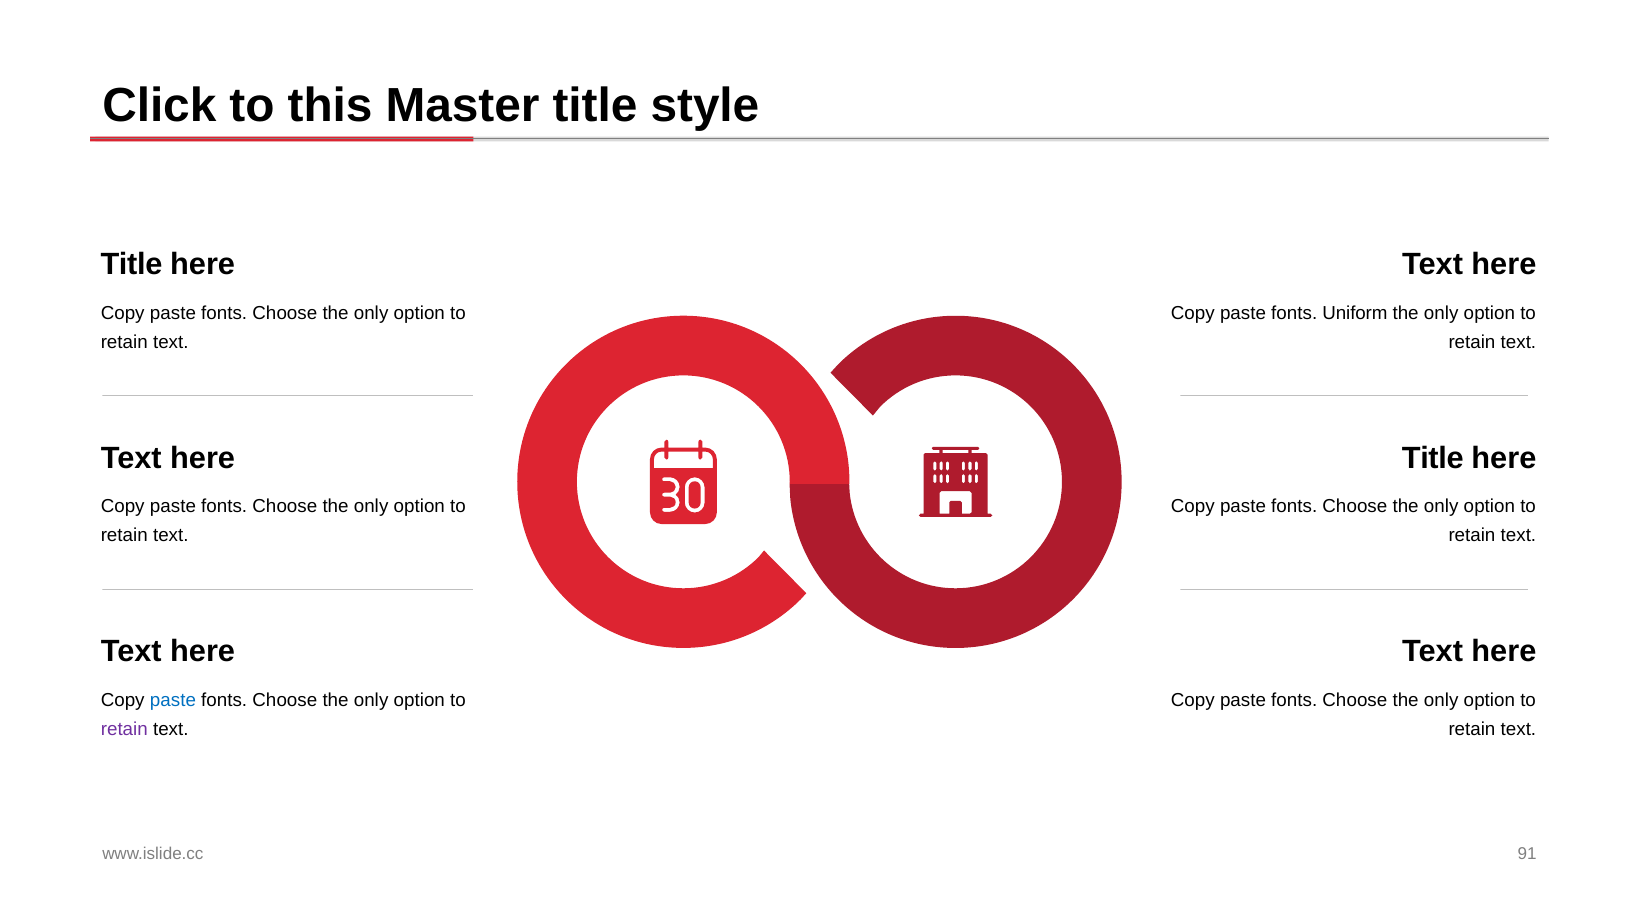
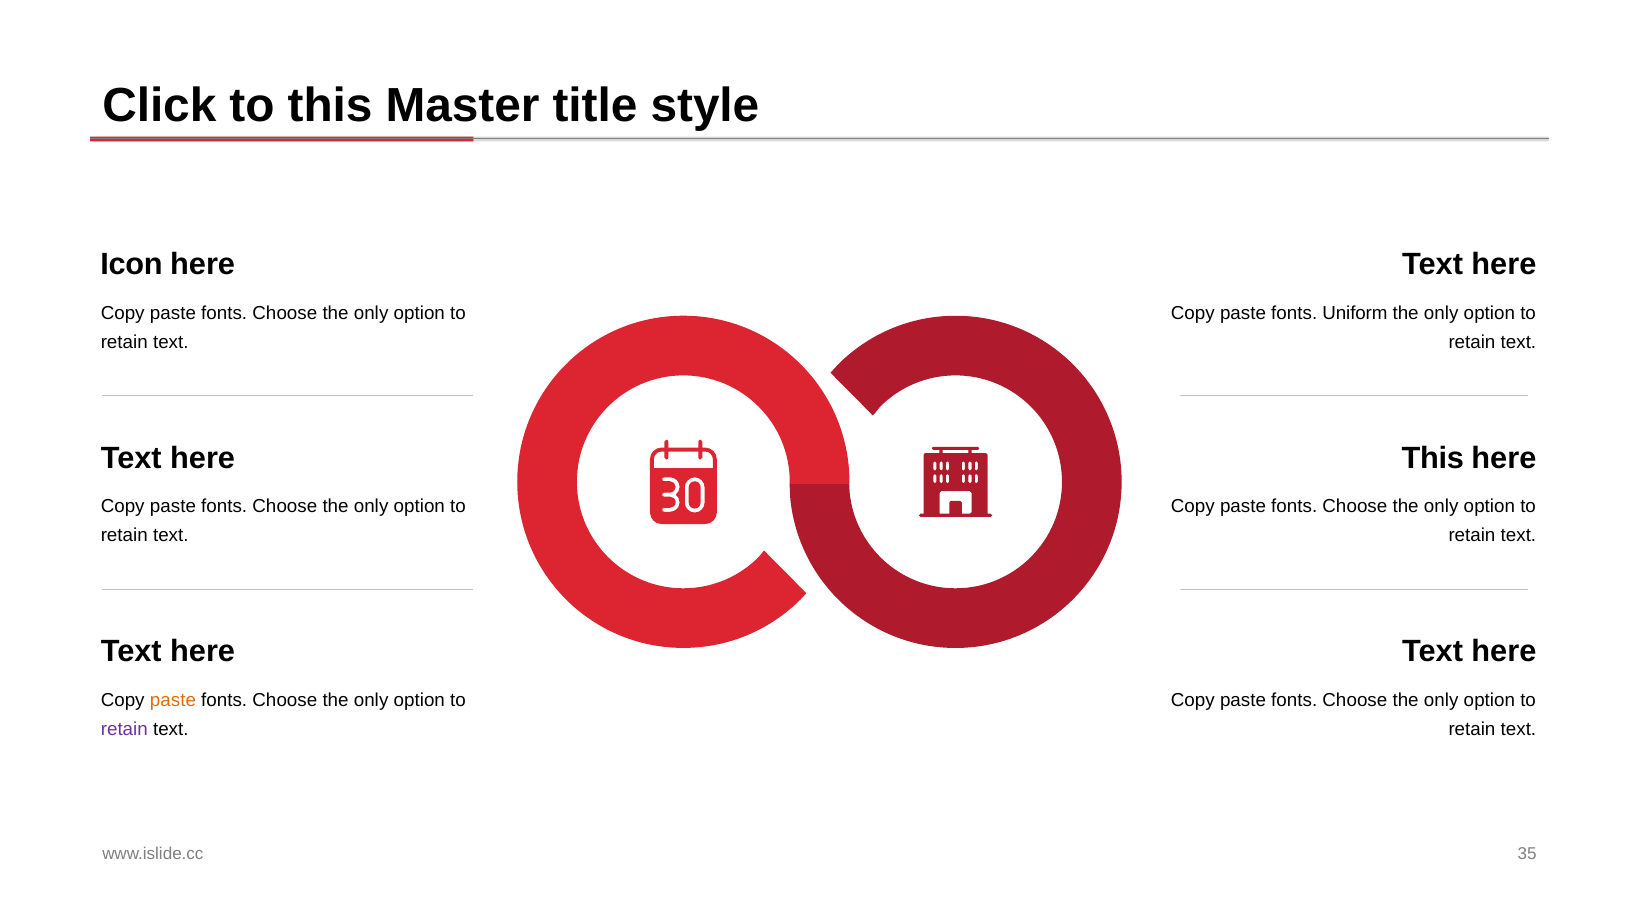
Title: Title -> Icon (131, 265)
Title: Title -> This (1433, 458)
paste colour: blue -> orange (173, 700)
91: 91 -> 35 (1527, 854)
